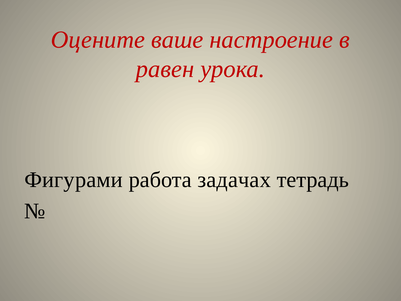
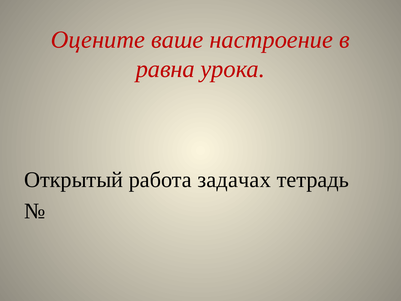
равен: равен -> равна (165, 69)
Фигурами: Фигурами -> Открытый (74, 180)
